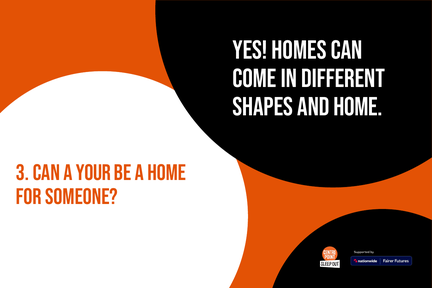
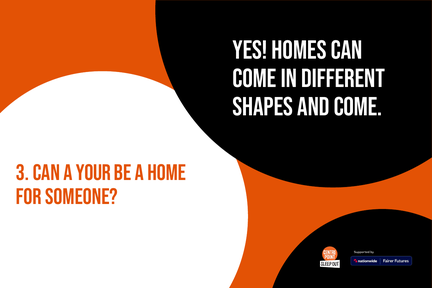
and home: home -> come (358, 107)
